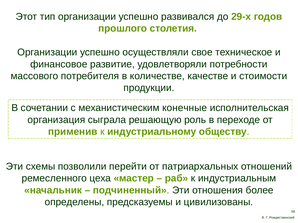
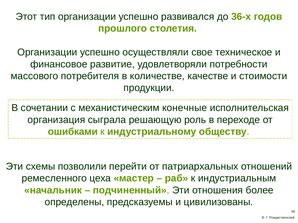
29-х: 29-х -> 36-х (241, 17)
применив: применив -> ошибками (73, 132)
